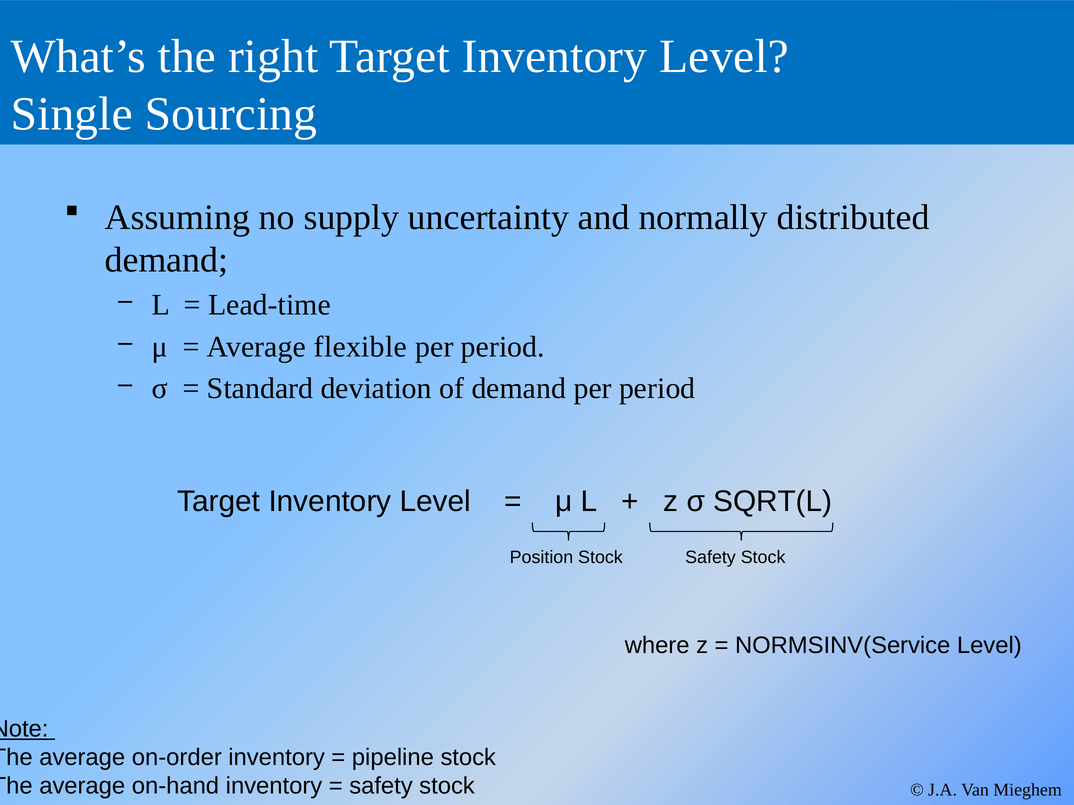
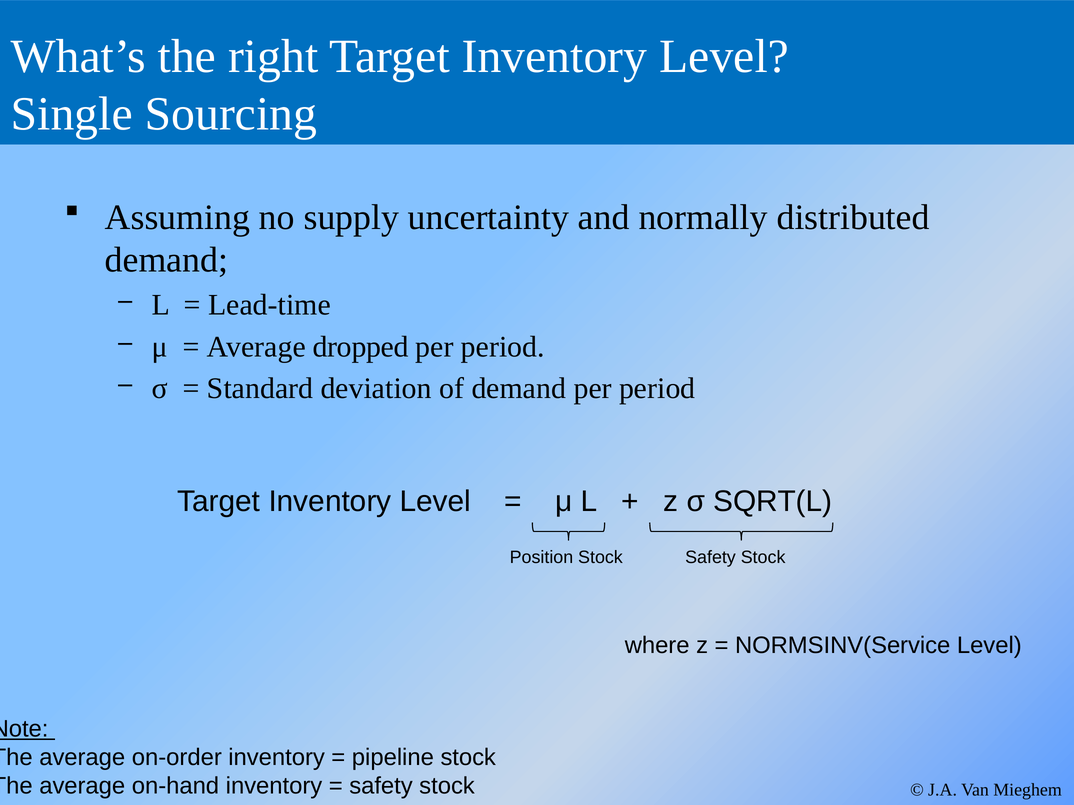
flexible: flexible -> dropped (361, 347)
